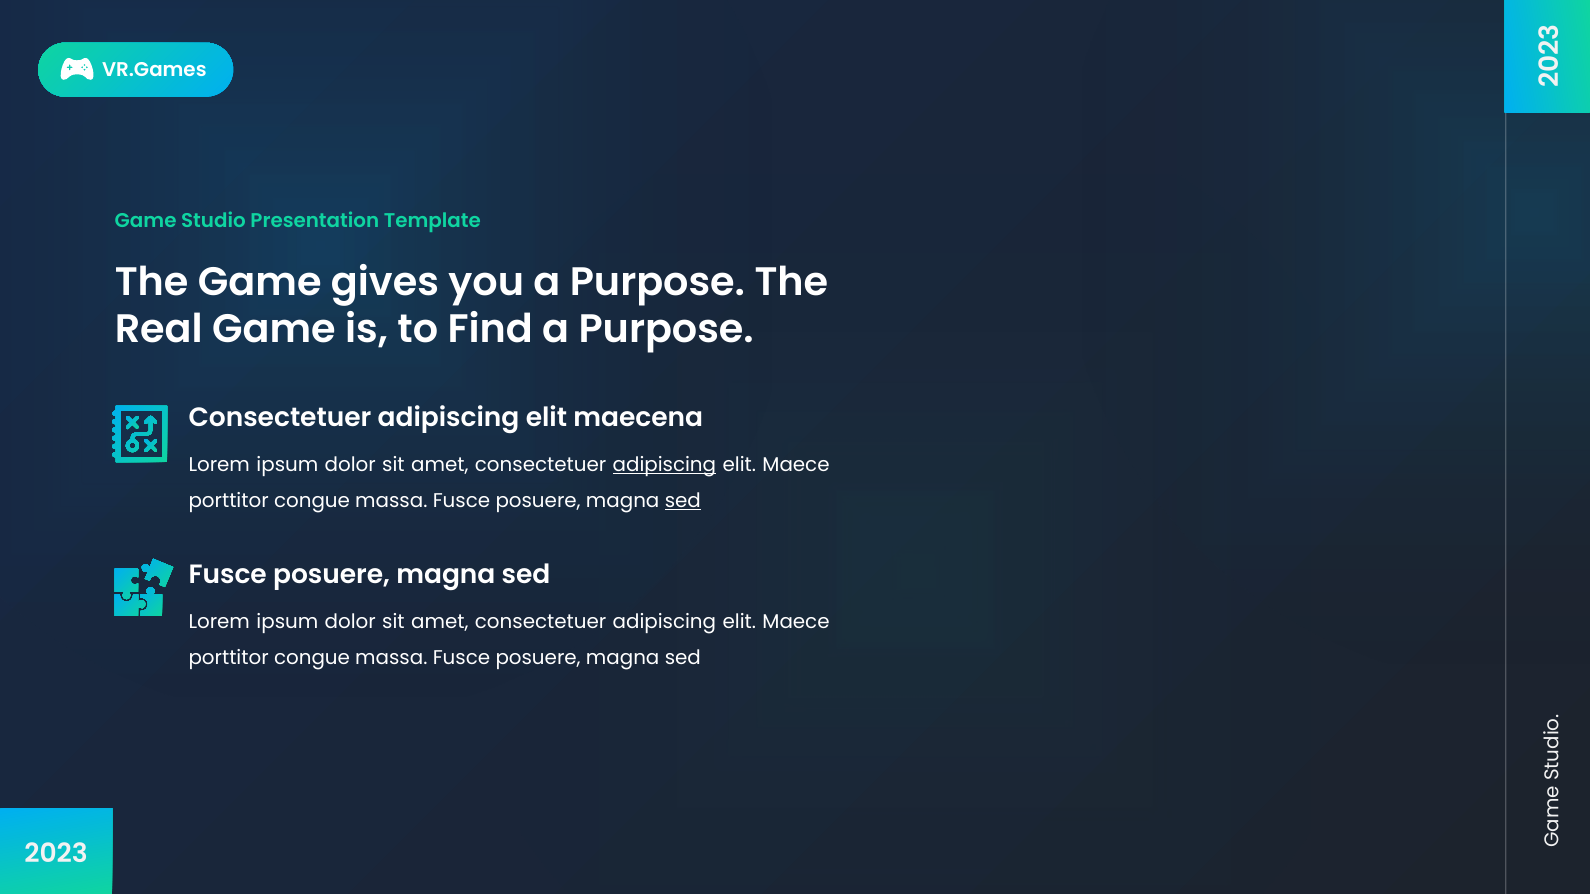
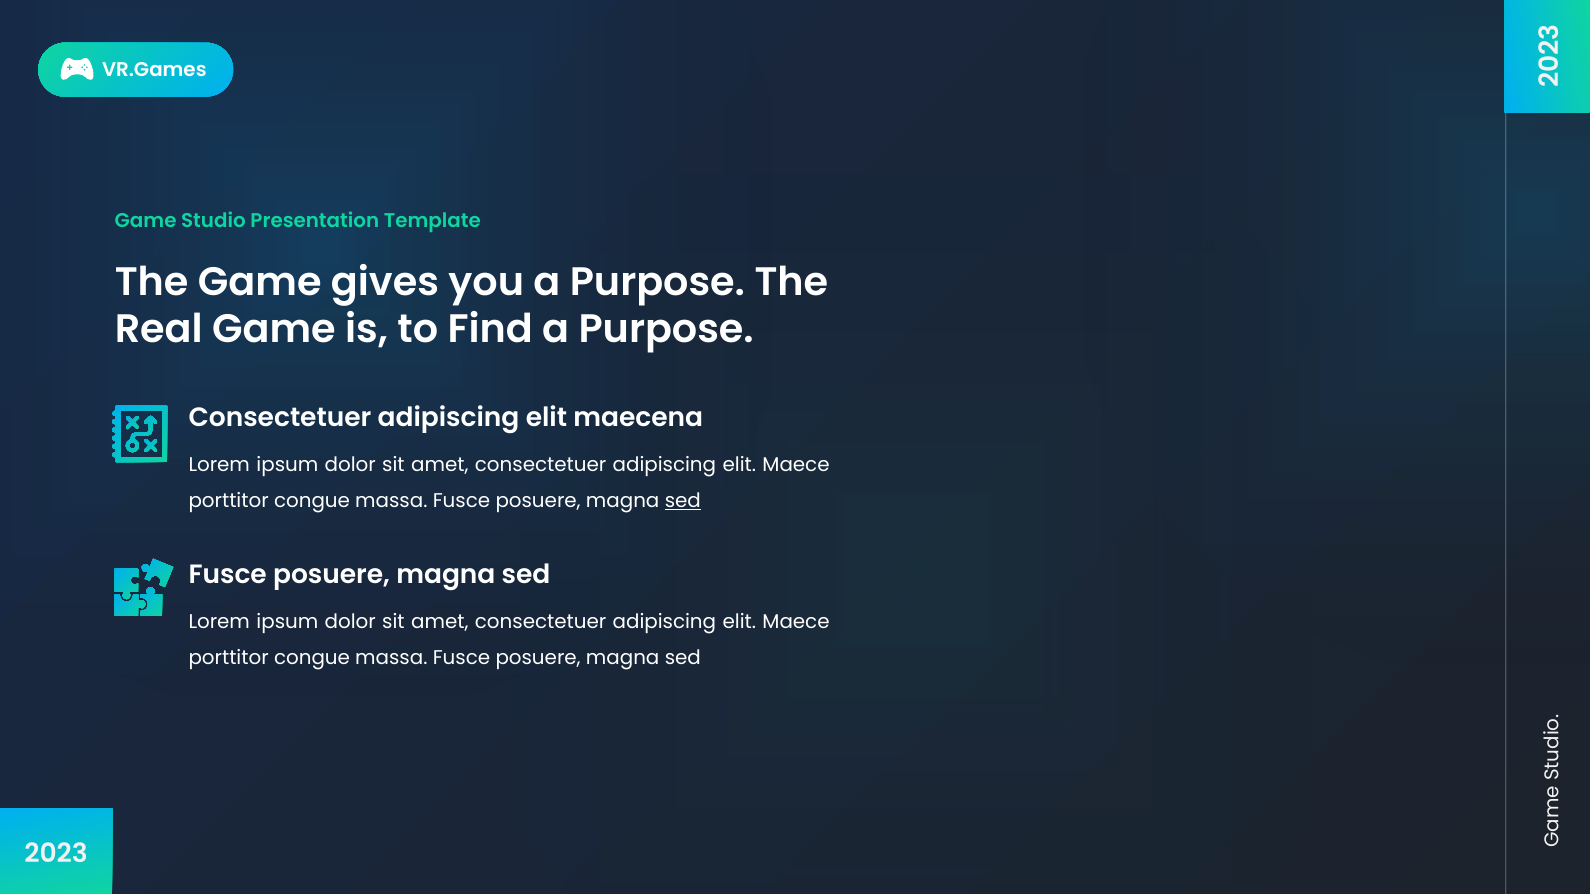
adipiscing underline: present -> none (664, 465)
